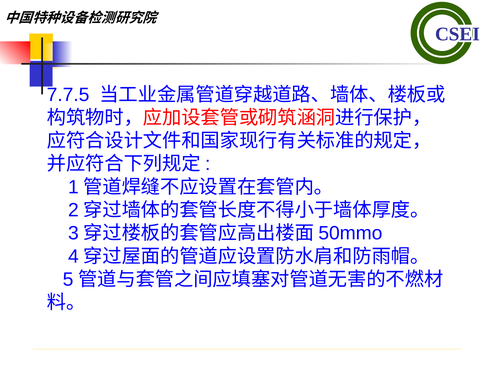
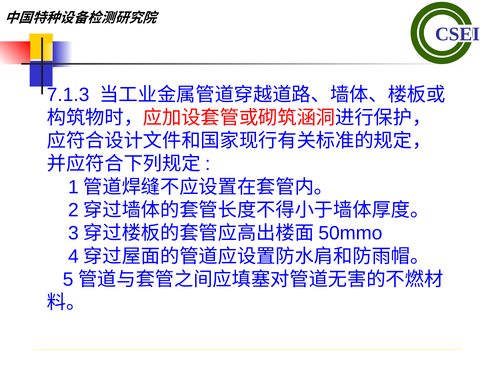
7.7.5: 7.7.5 -> 7.1.3 (68, 95)
